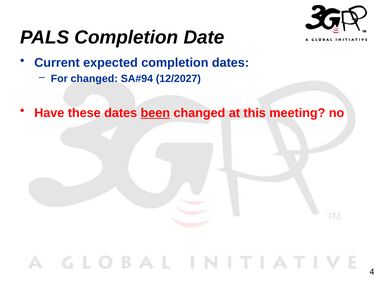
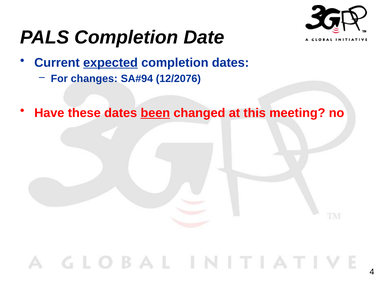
expected underline: none -> present (110, 63)
For changed: changed -> changes (94, 79)
12/2027: 12/2027 -> 12/2076 (178, 79)
